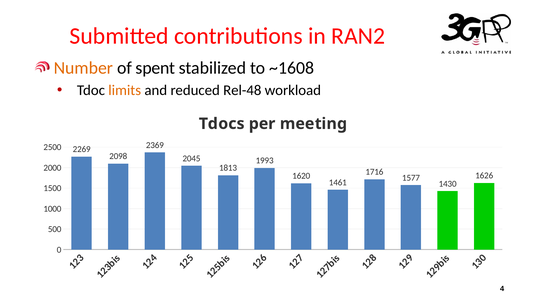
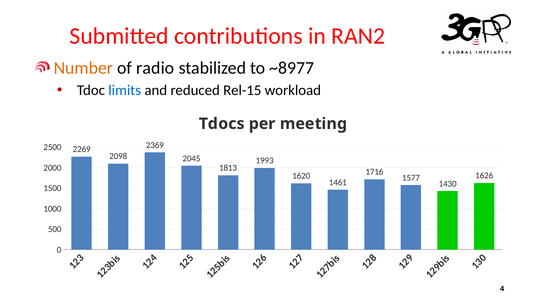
spent: spent -> radio (155, 68)
~1608: ~1608 -> ~8977 (292, 68)
limits colour: orange -> blue (125, 90)
Rel-48: Rel-48 -> Rel-15 (242, 90)
